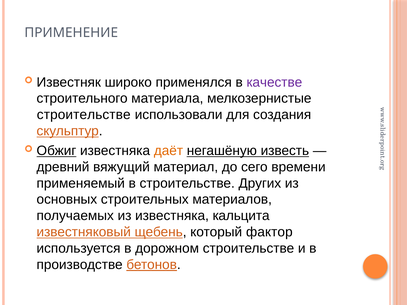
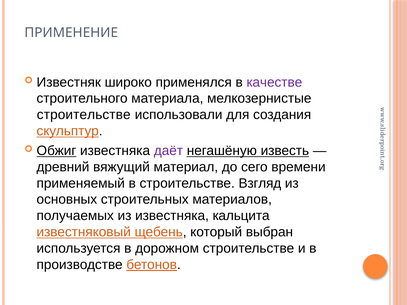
даёт colour: orange -> purple (168, 151)
Других: Других -> Взгляд (260, 183)
фактор: фактор -> выбран (269, 232)
